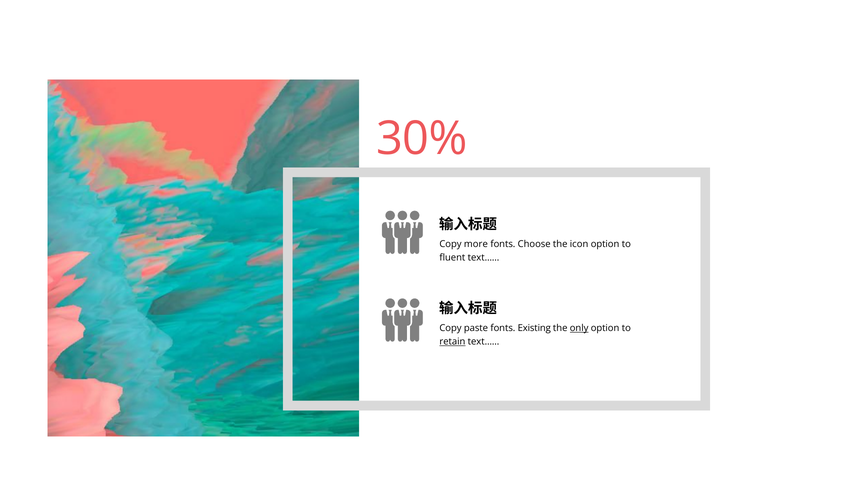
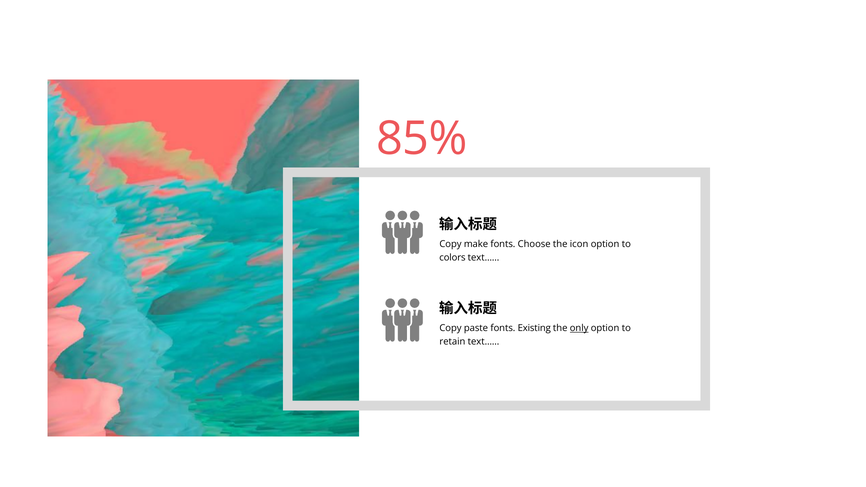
30%: 30% -> 85% (422, 139)
more: more -> make (476, 244)
fluent: fluent -> colors (452, 258)
retain underline: present -> none (452, 342)
